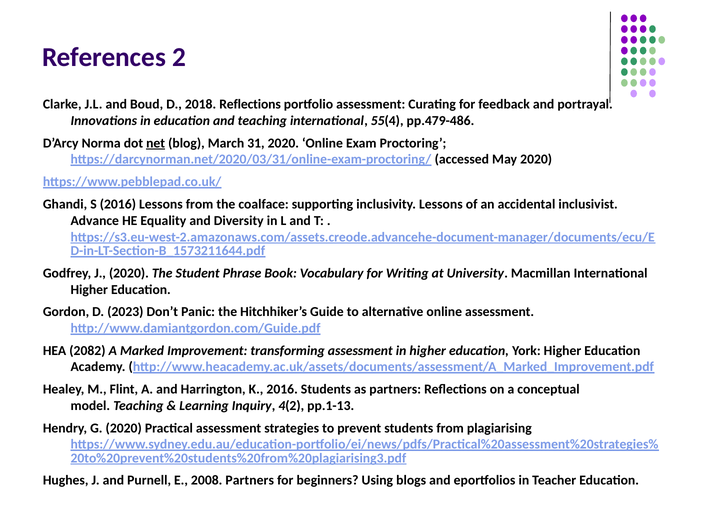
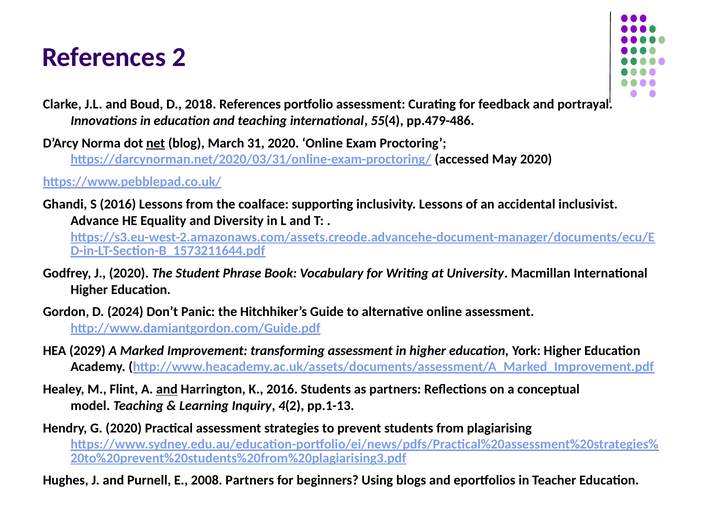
2018 Reflections: Reflections -> References (250, 104)
2023: 2023 -> 2024 (125, 312)
2082: 2082 -> 2029 (87, 350)
and underline: none -> present (167, 389)
